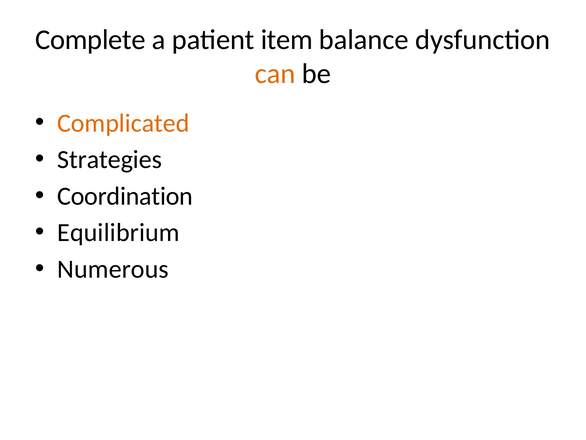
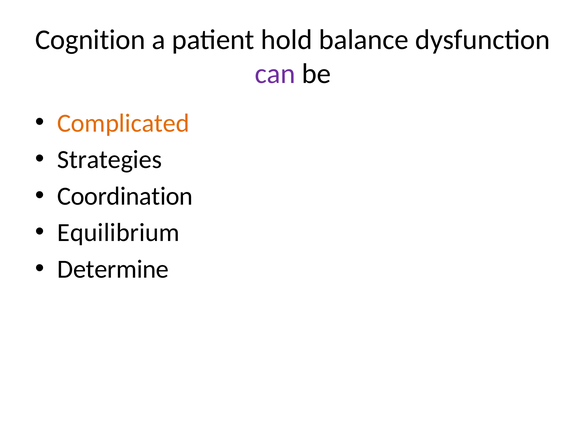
Complete: Complete -> Cognition (90, 40)
item: item -> hold (287, 40)
can colour: orange -> purple (275, 74)
Numerous: Numerous -> Determine (113, 269)
